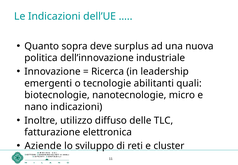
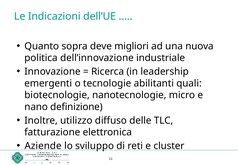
surplus: surplus -> migliori (132, 46)
nano indicazioni: indicazioni -> definizione (76, 107)
